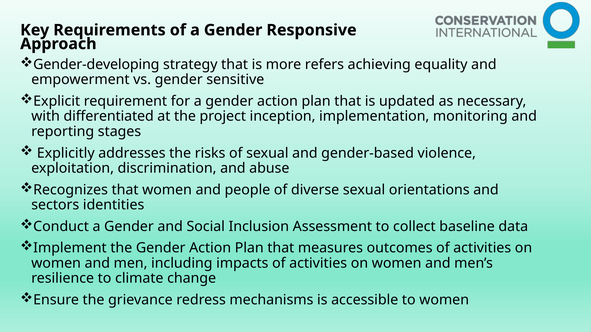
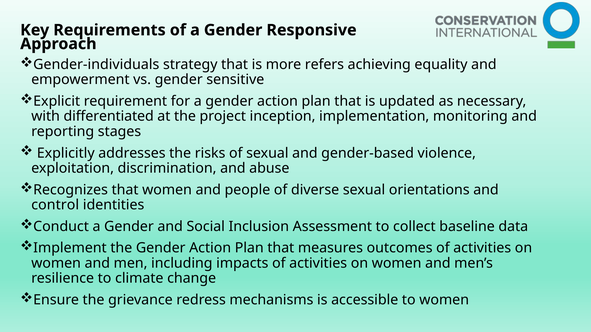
Gender-developing: Gender-developing -> Gender-individuals (96, 64)
sectors: sectors -> control (55, 205)
